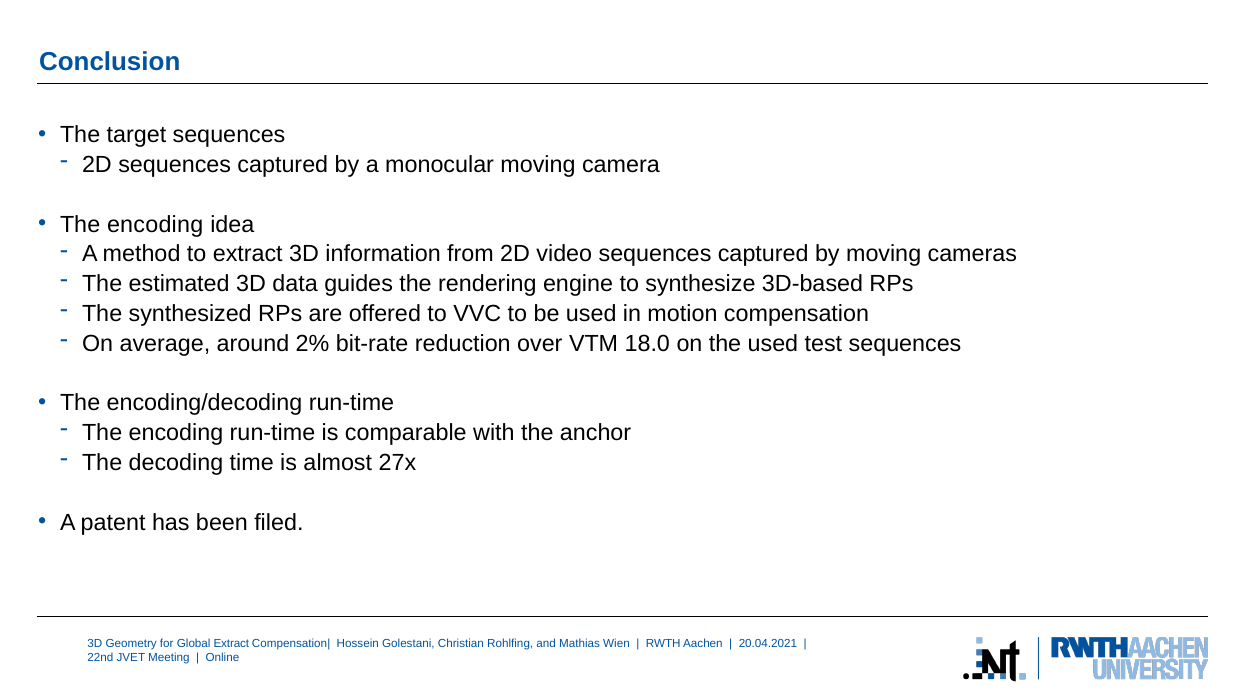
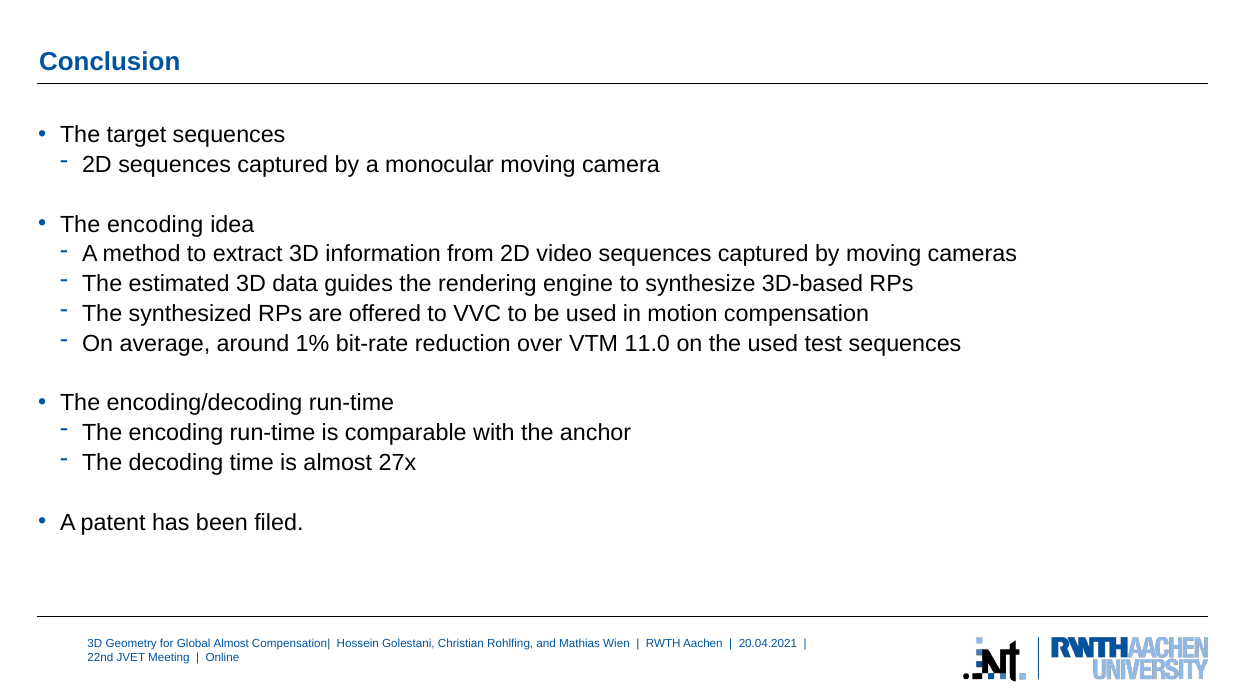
2%: 2% -> 1% (313, 343)
18.0: 18.0 -> 11.0 (647, 343)
Extract: Extract -> Almost (231, 643)
